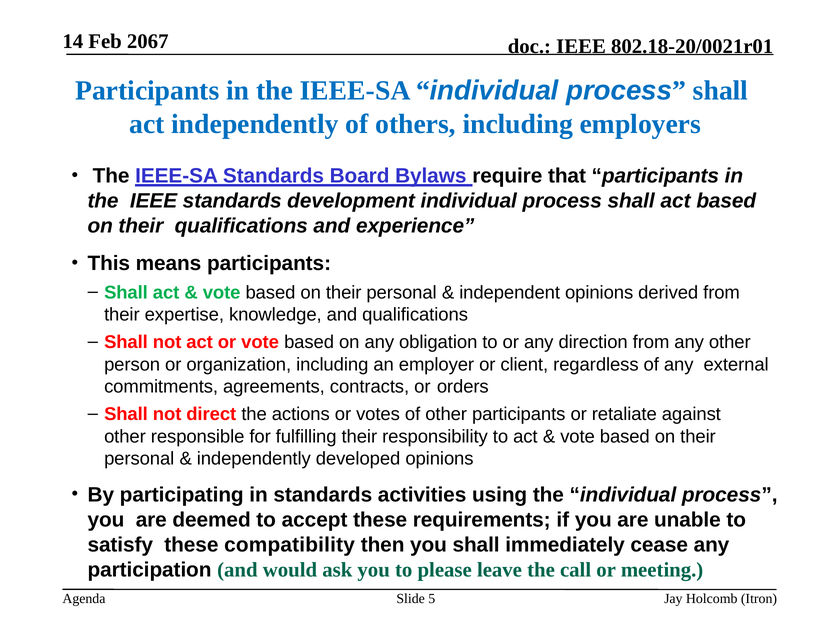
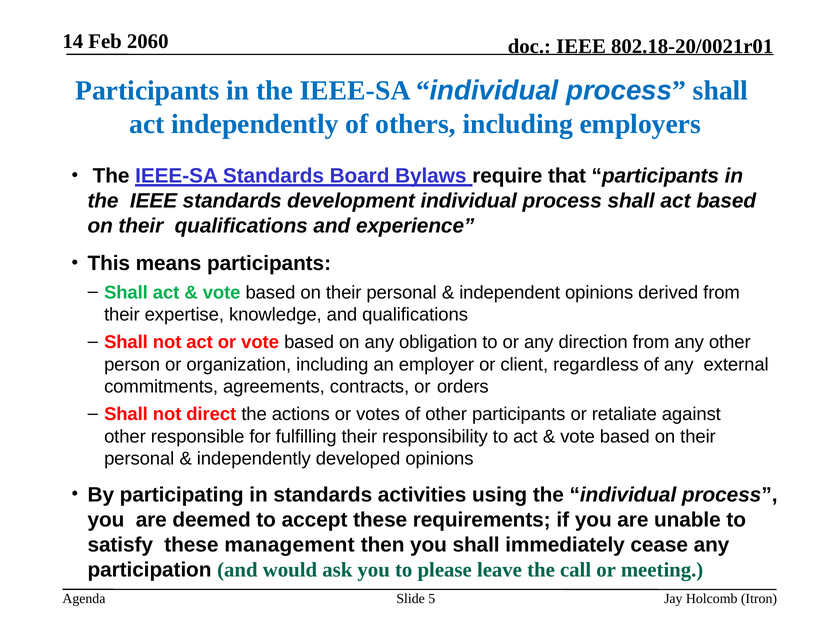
2067: 2067 -> 2060 (148, 42)
compatibility: compatibility -> management (290, 545)
